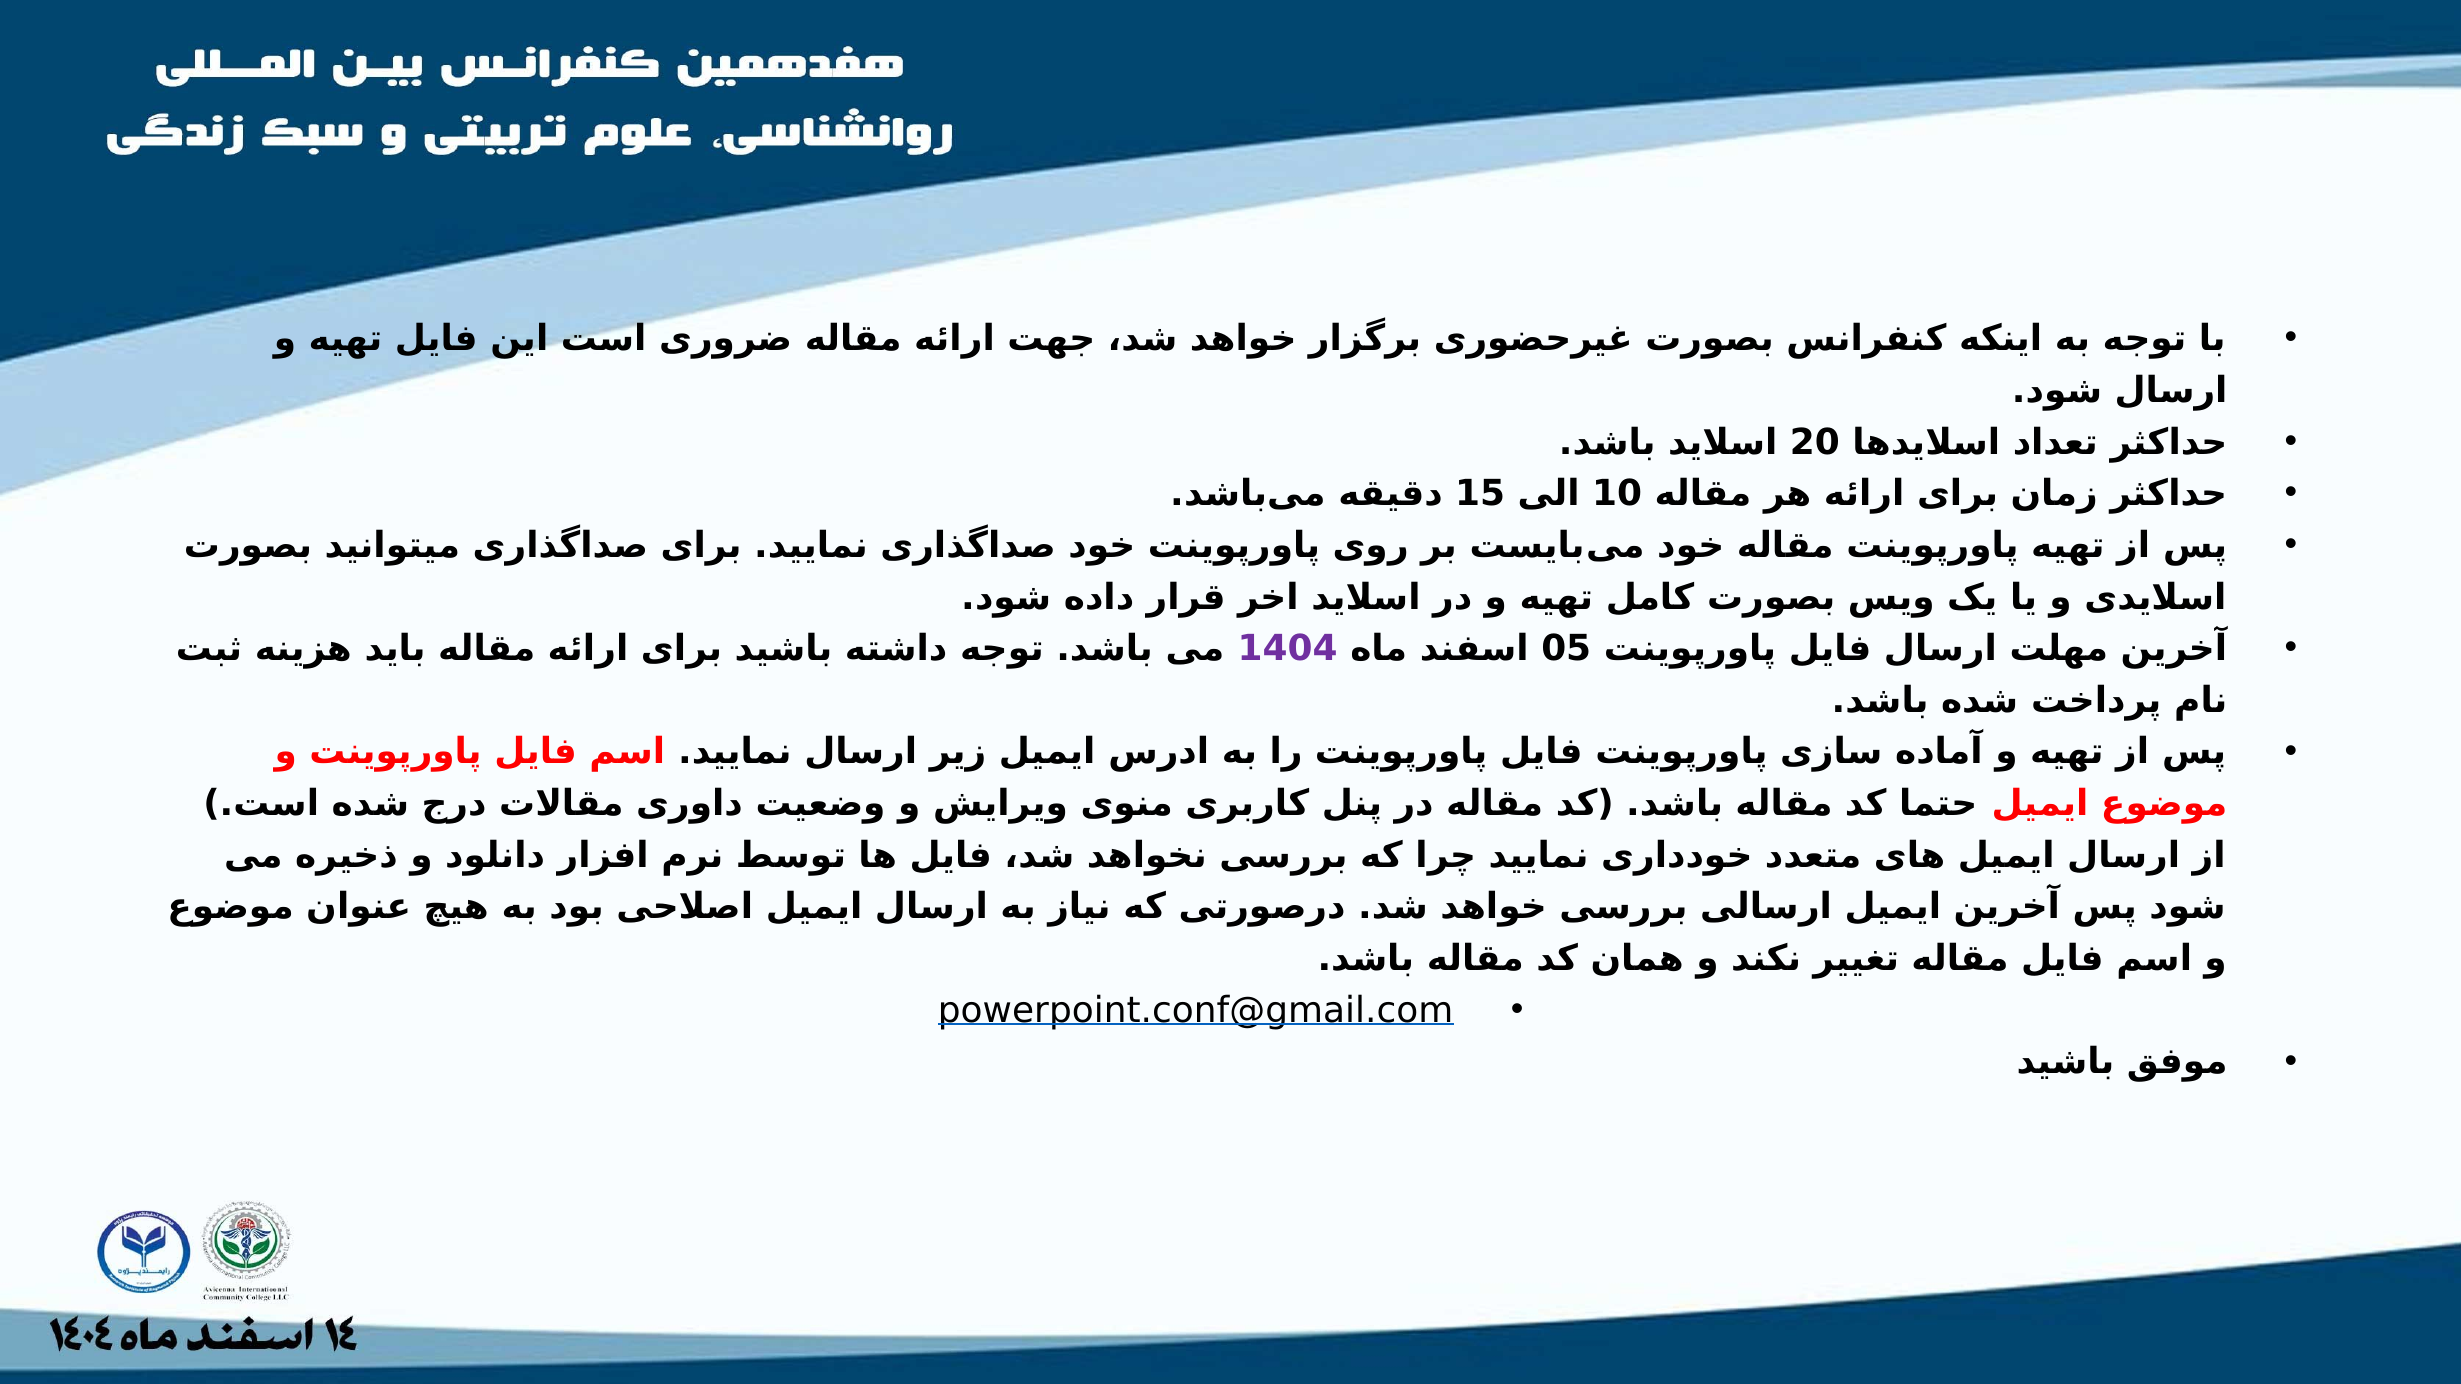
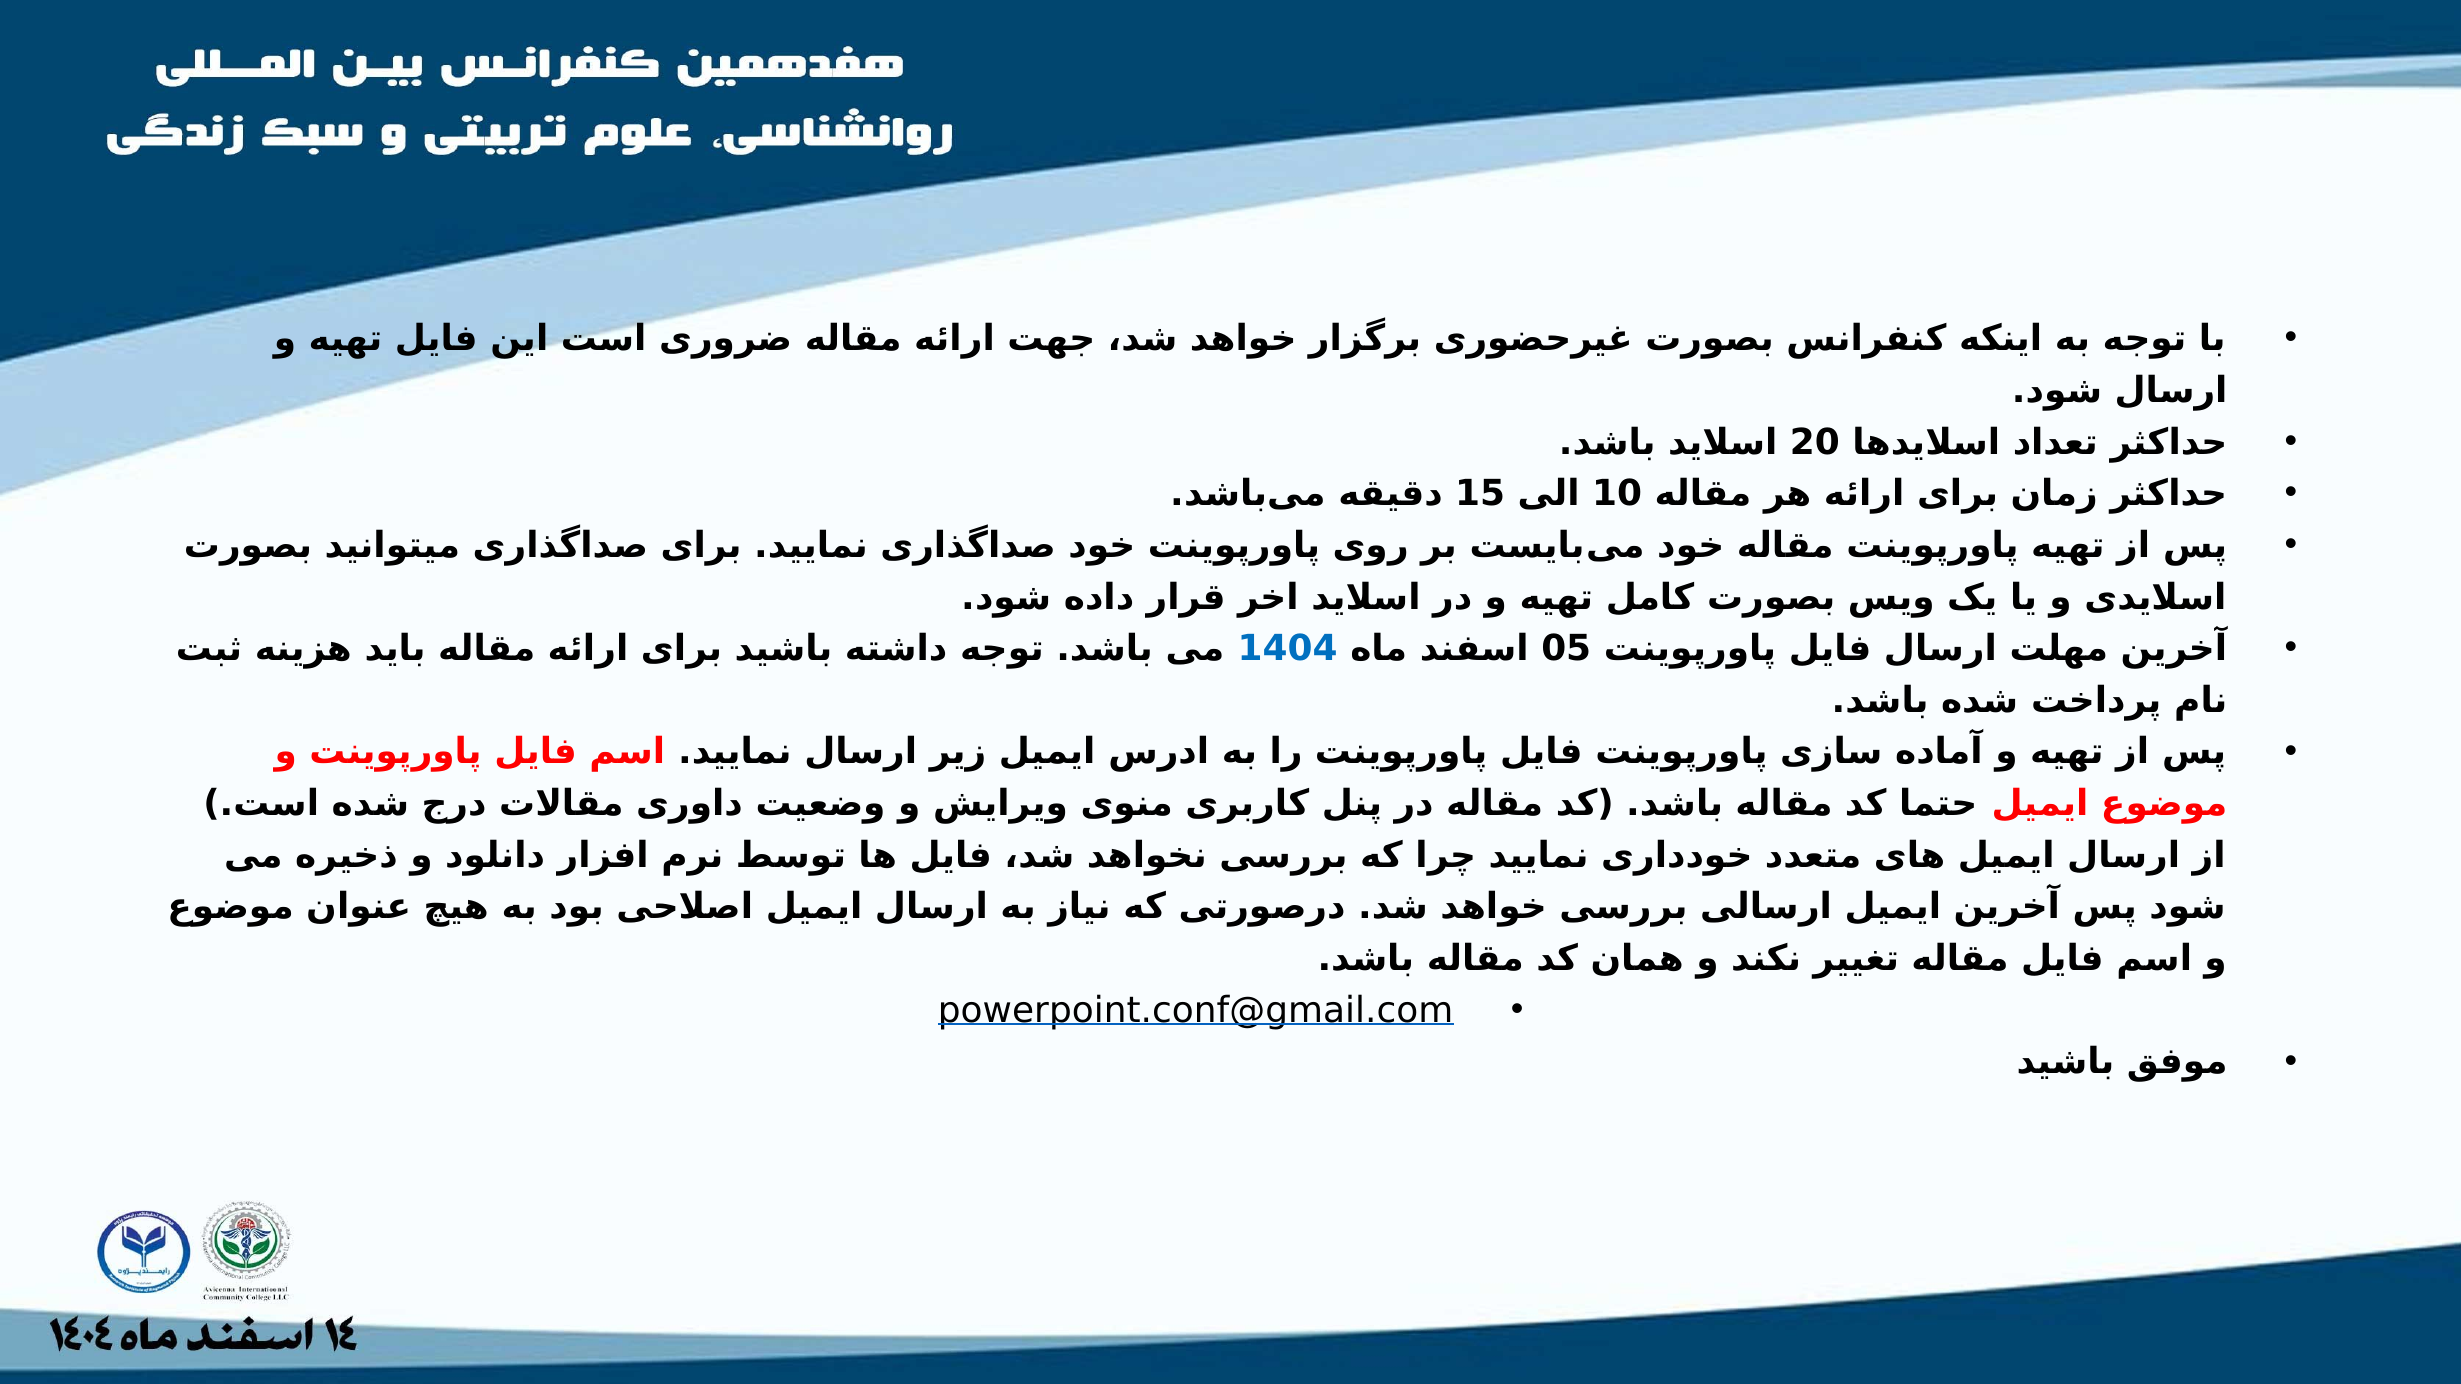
1404 colour: purple -> blue (1288, 649)
